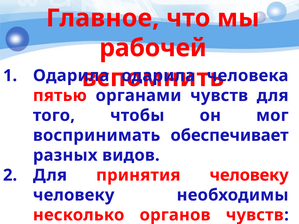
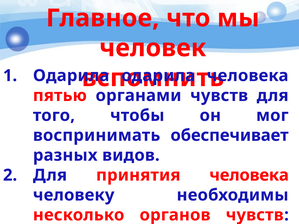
рабочей: рабочей -> человек (153, 48)
принятия человеку: человеку -> человека (249, 175)
